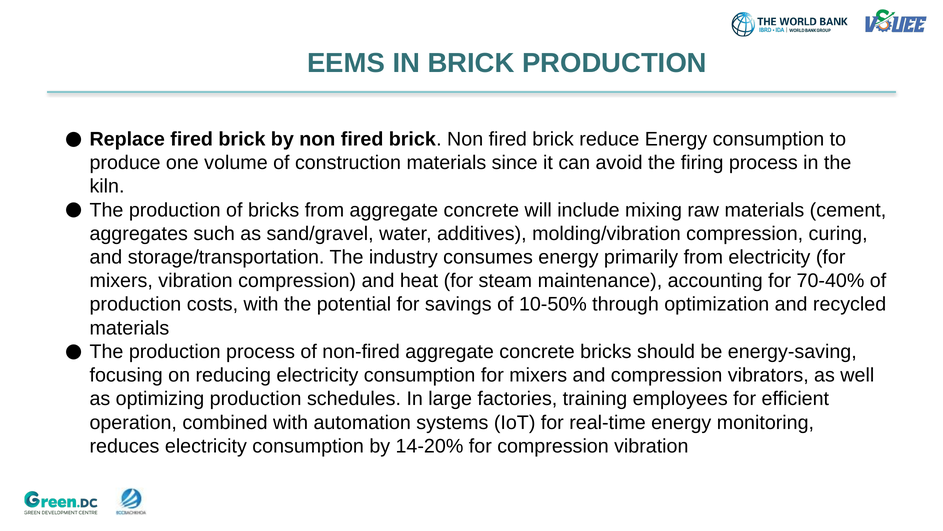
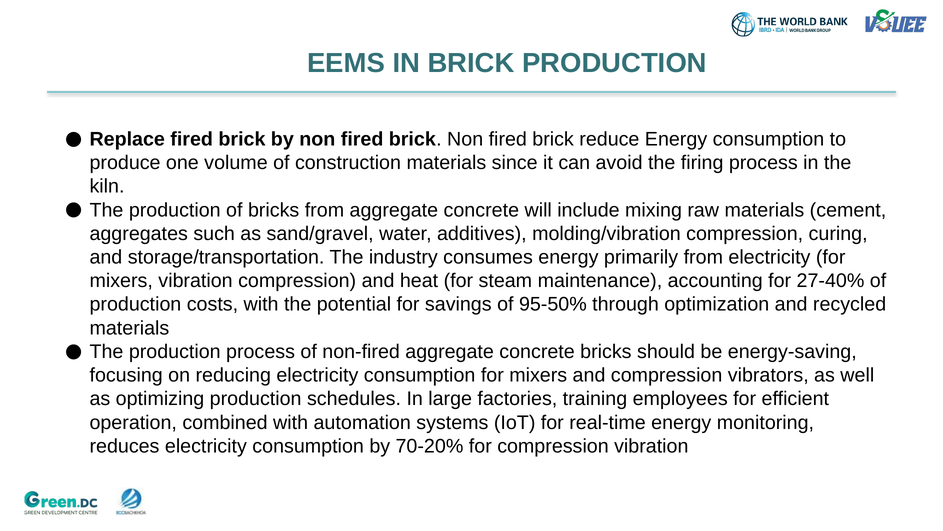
70-40%: 70-40% -> 27-40% (830, 281)
10-50%: 10-50% -> 95-50% (553, 304)
14-20%: 14-20% -> 70-20% (429, 446)
